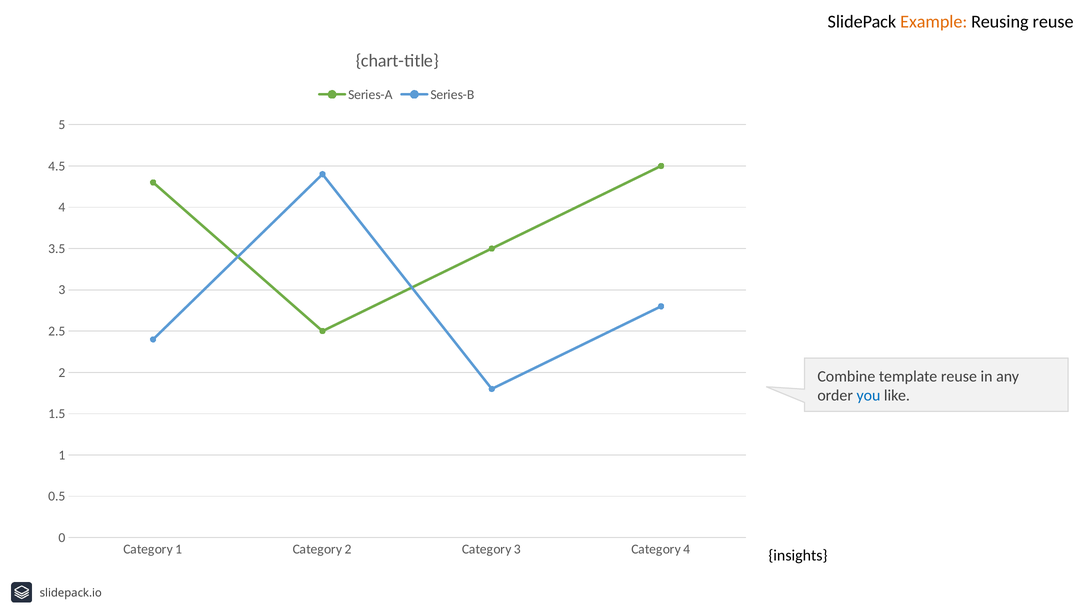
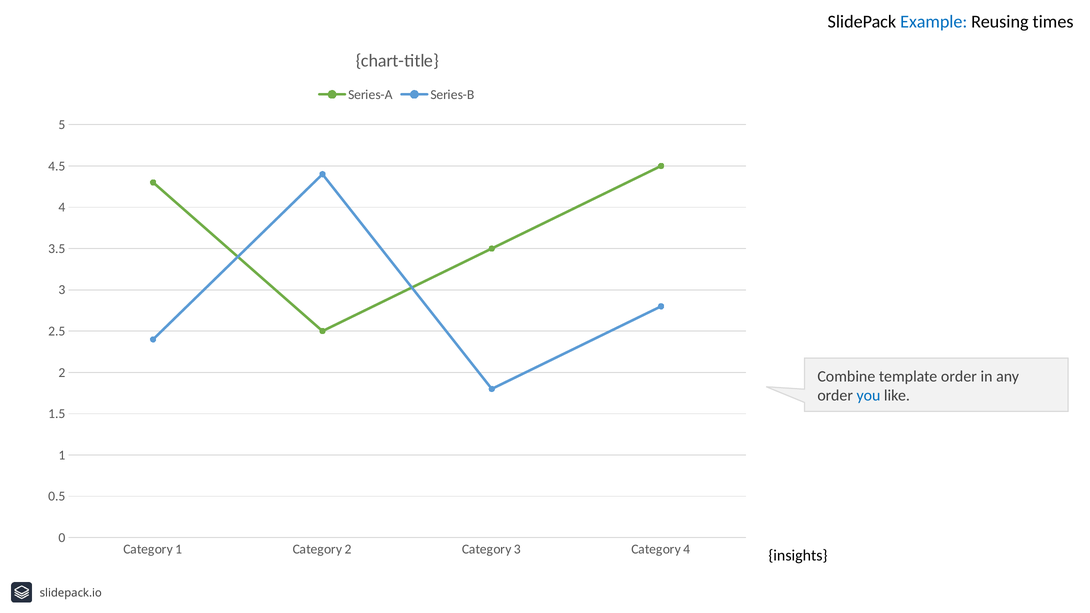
Example colour: orange -> blue (934, 22)
Reusing reuse: reuse -> times (1053, 22)
template reuse: reuse -> order (959, 376)
